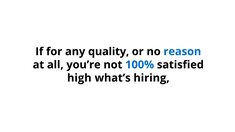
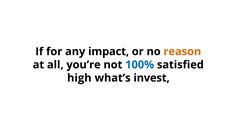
quality: quality -> impact (109, 52)
reason colour: blue -> orange (182, 52)
hiring: hiring -> invest (152, 78)
